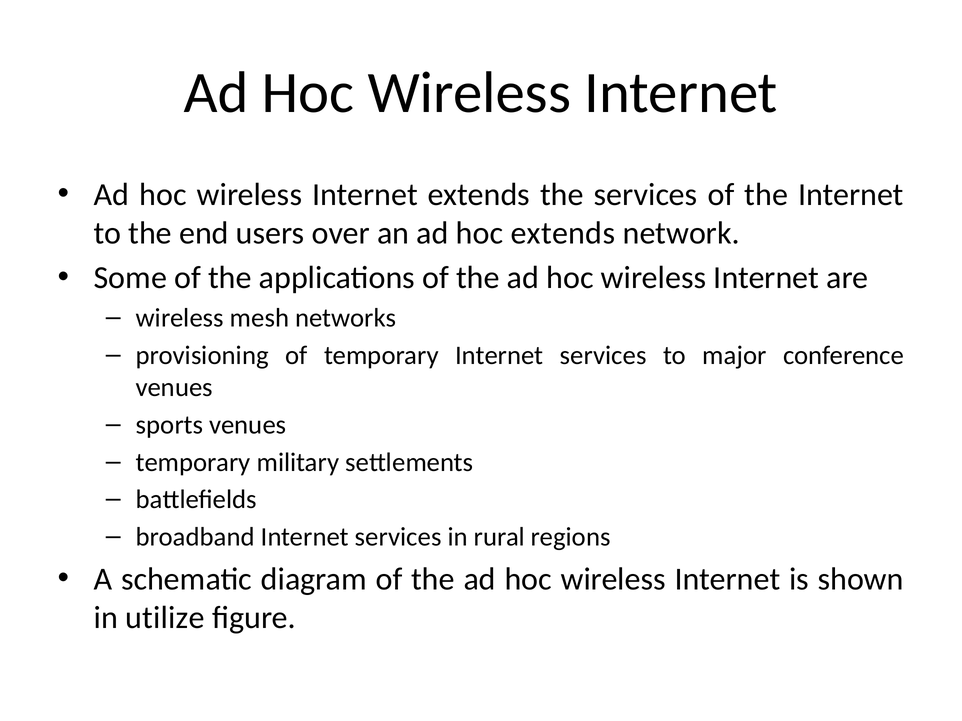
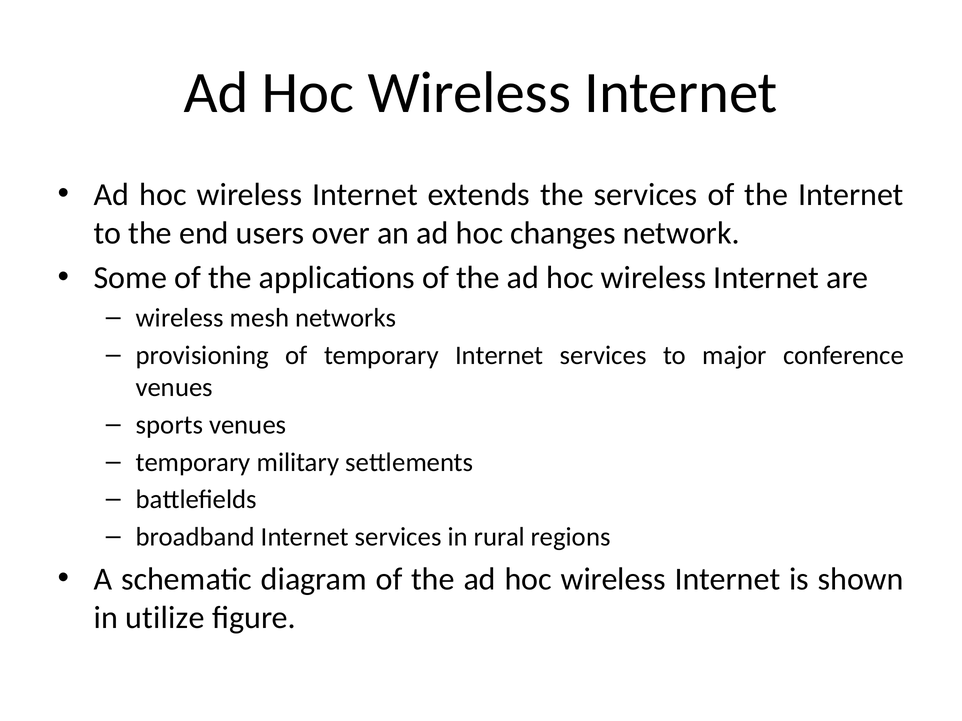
hoc extends: extends -> changes (563, 233)
